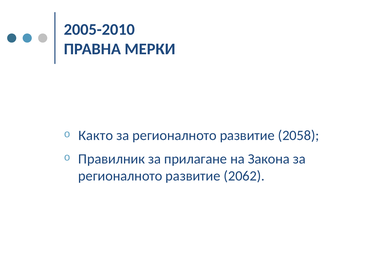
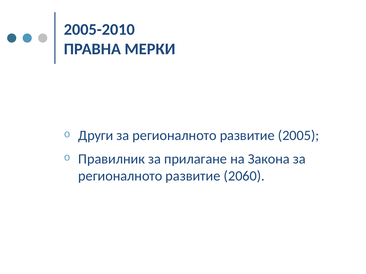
Както: Както -> Други (96, 136)
2058: 2058 -> 2005 (299, 136)
2062: 2062 -> 2060 (244, 176)
